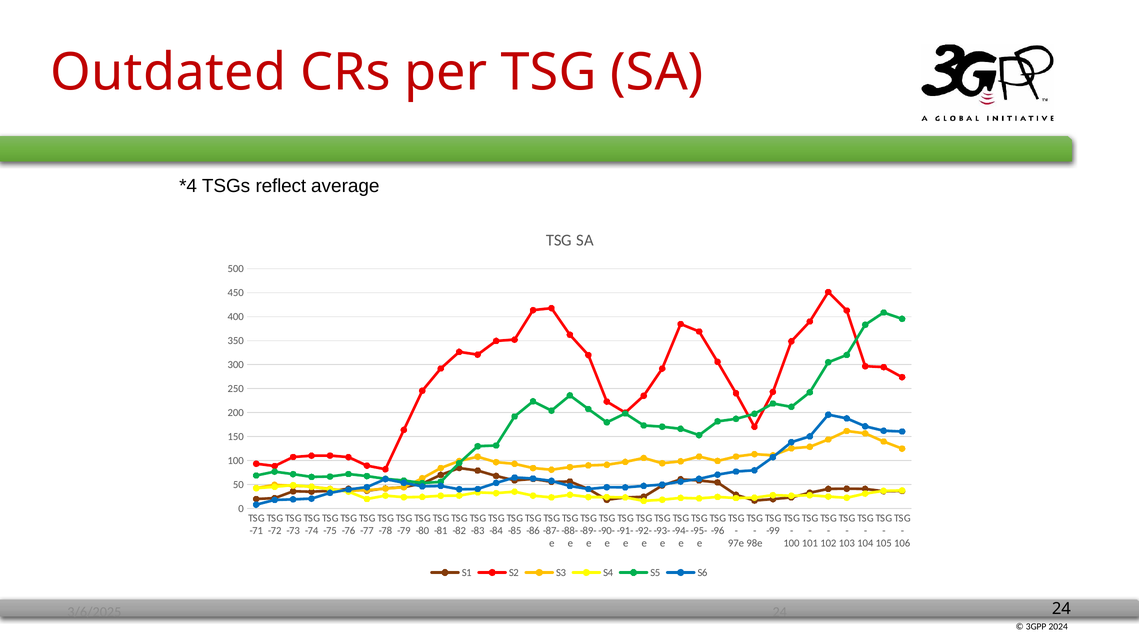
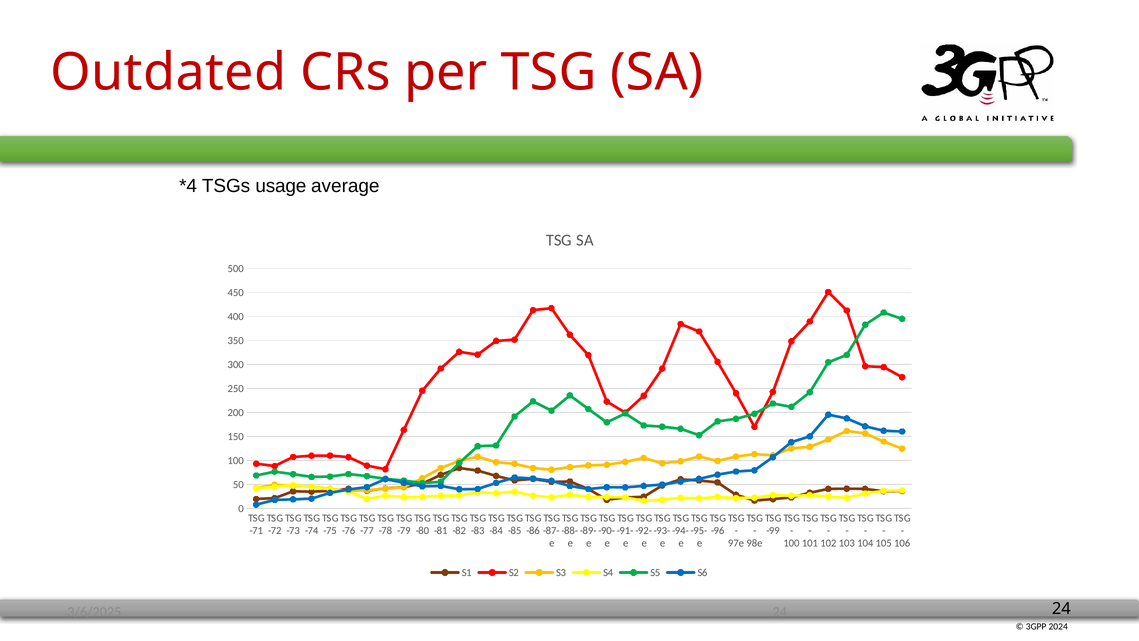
reflect: reflect -> usage (281, 186)
